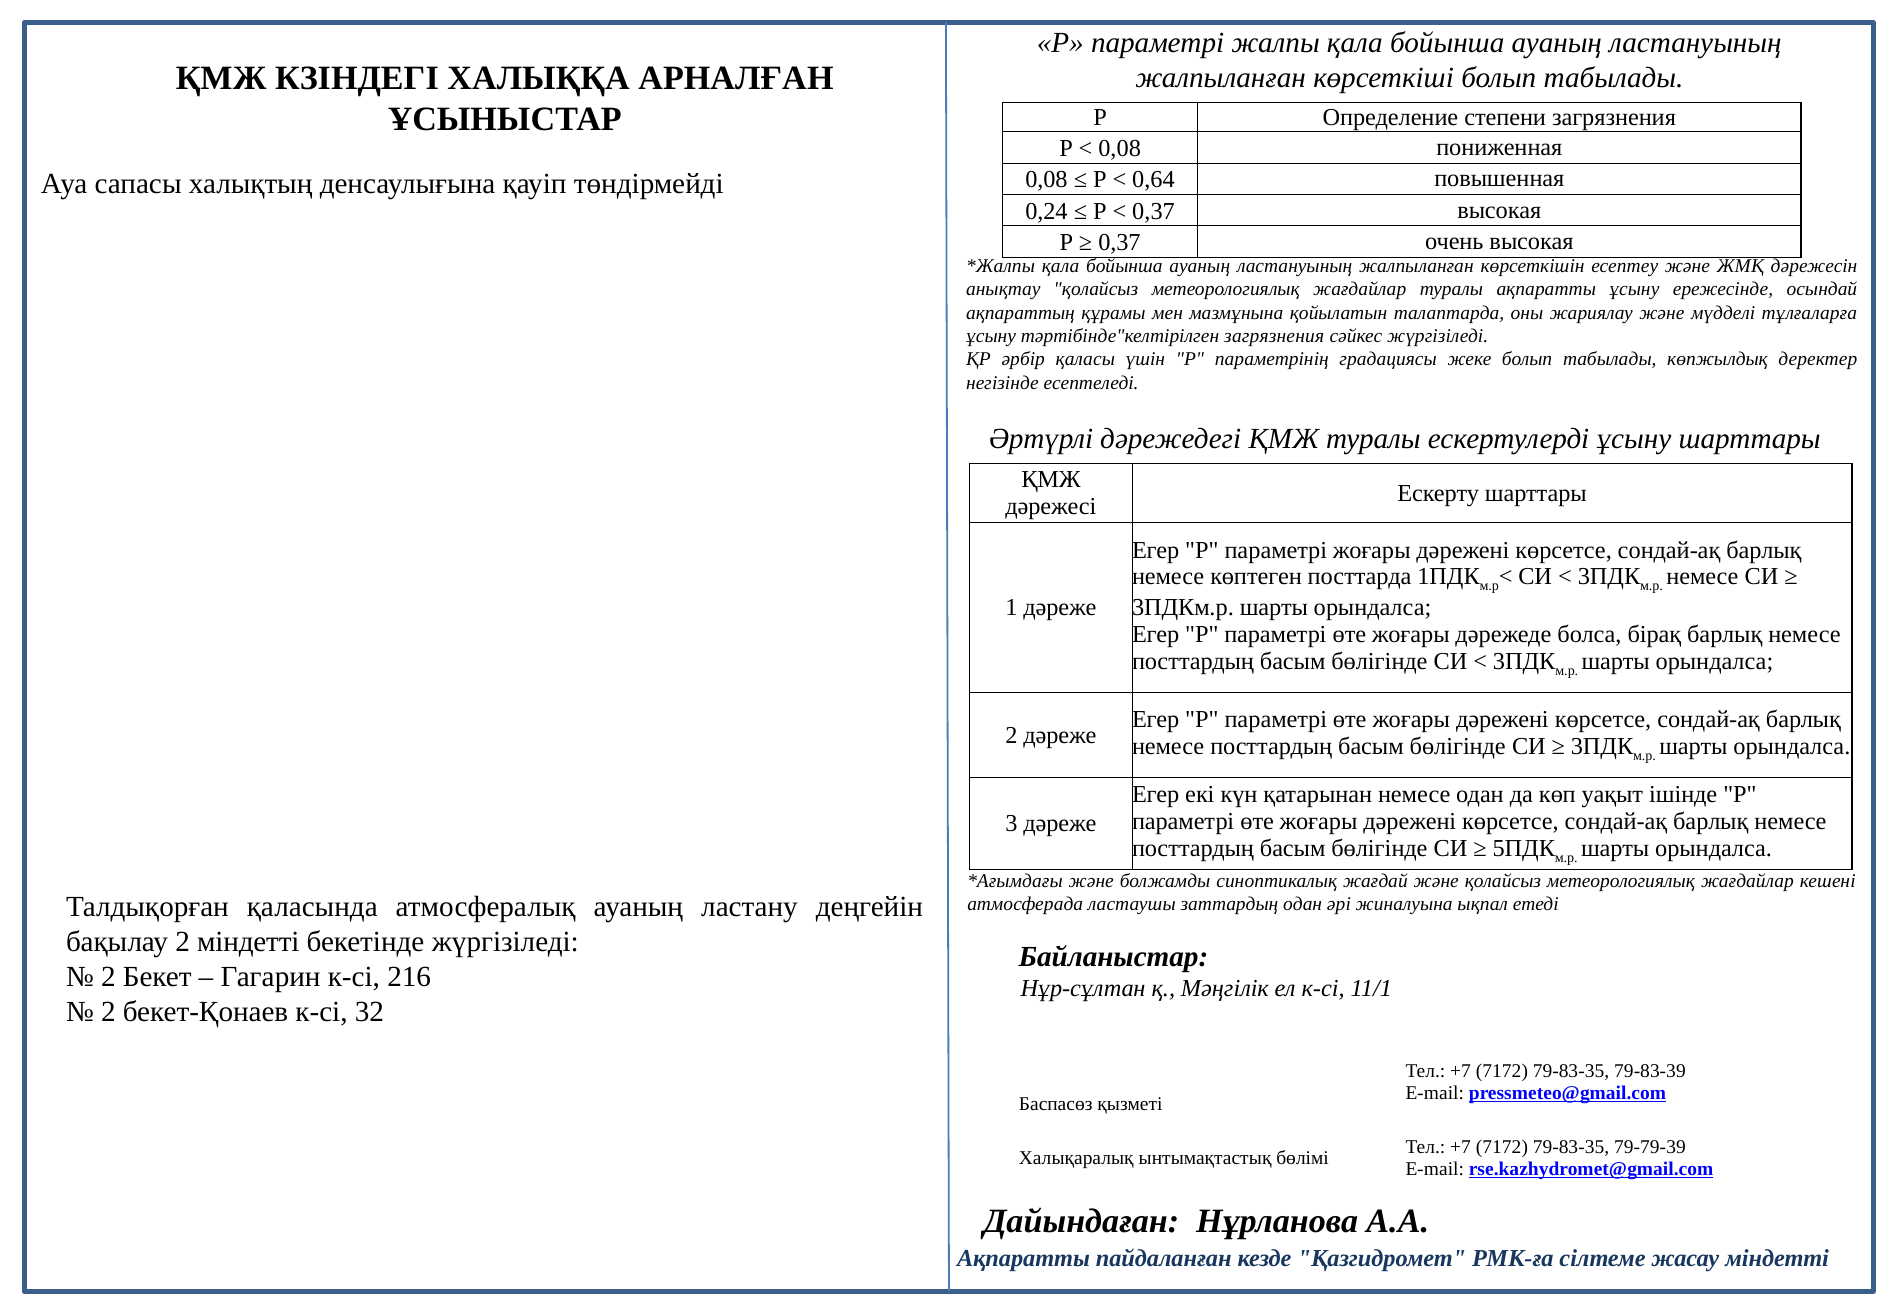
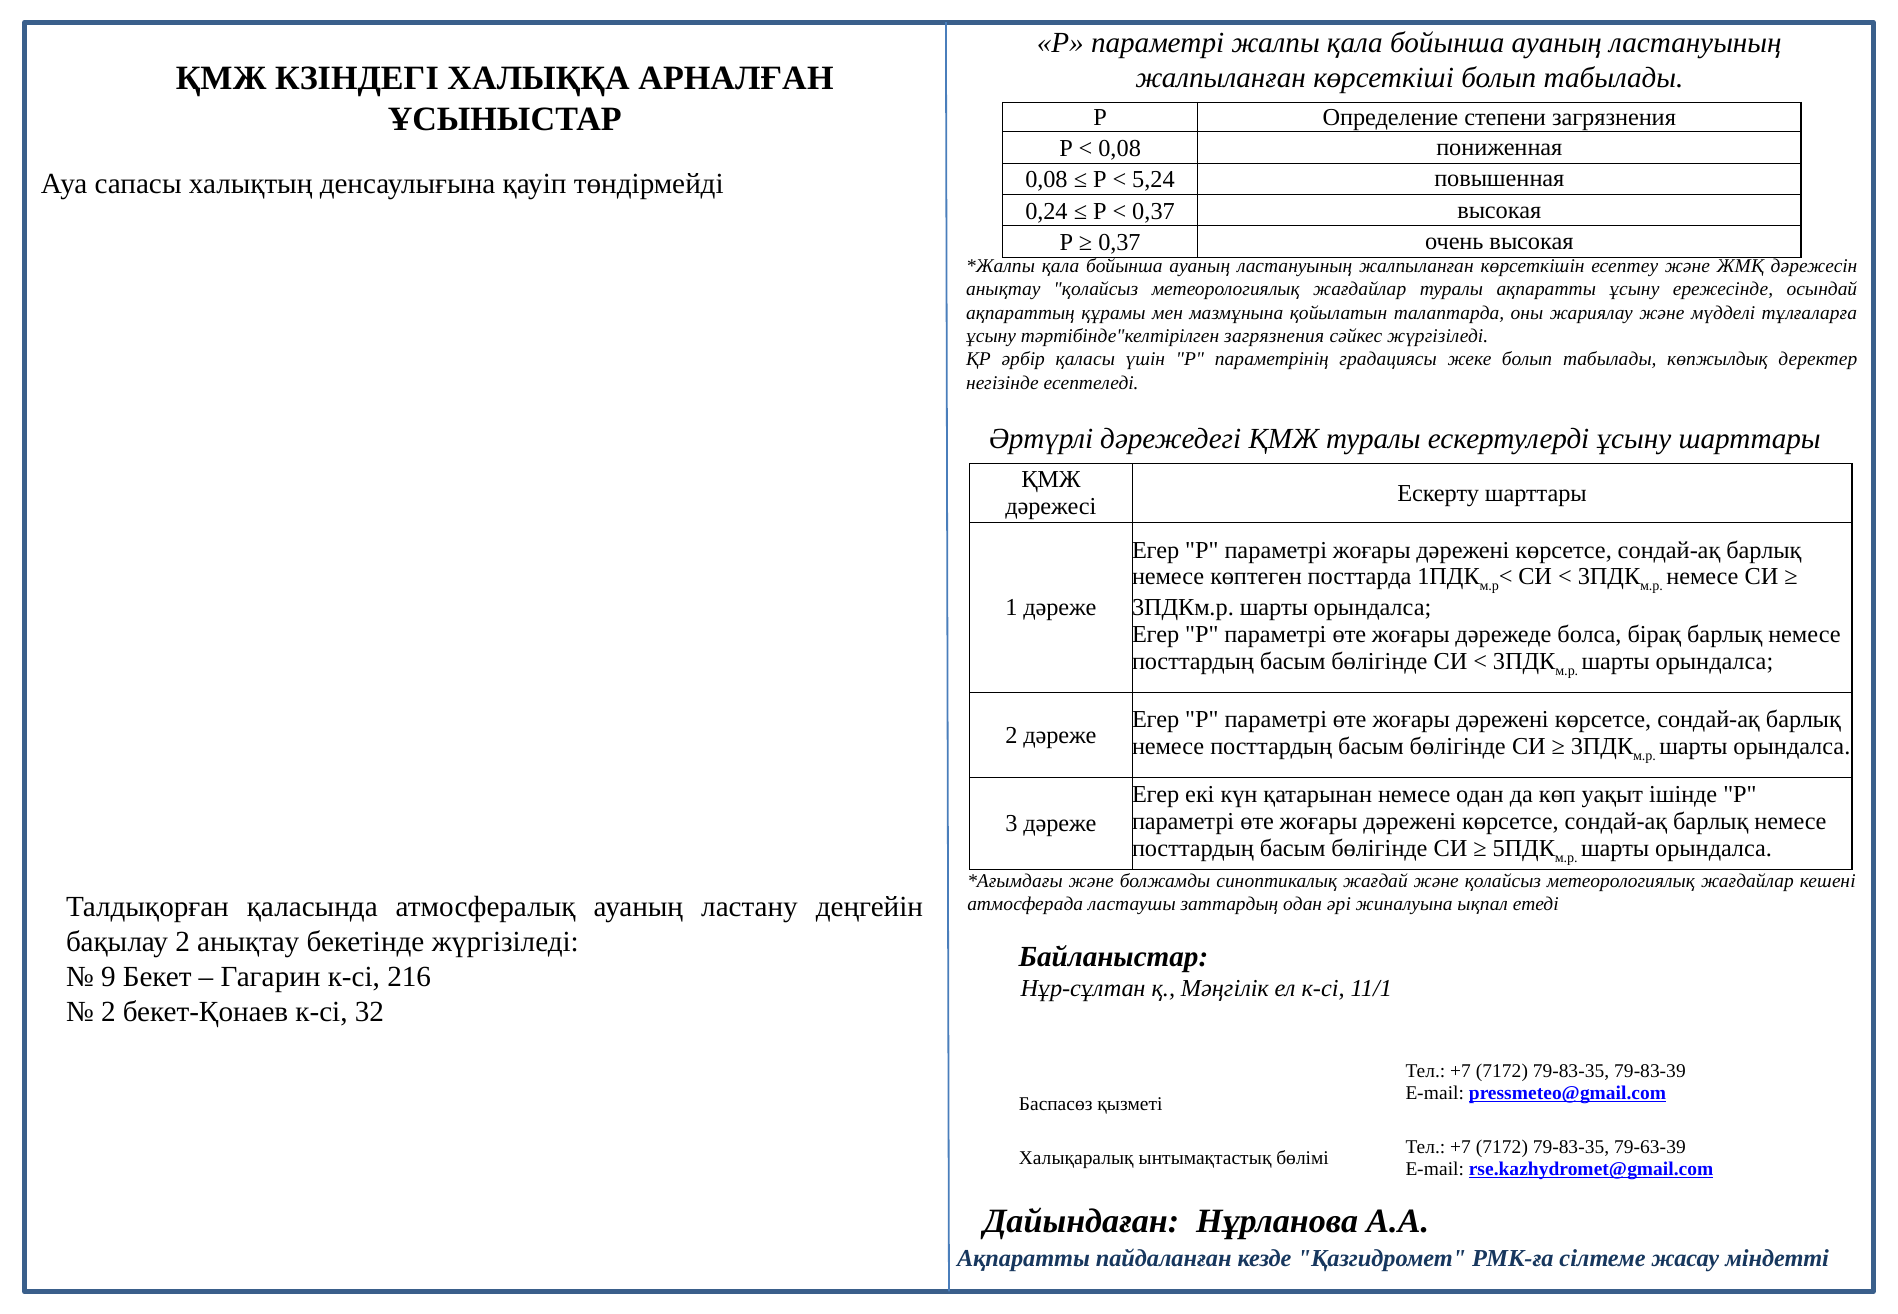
0,64: 0,64 -> 5,24 (1153, 180)
2 міндетті: міндетті -> анықтау (248, 942)
2: 2 -> 9 (108, 977)
79-79-39: 79-79-39 -> 79-63-39 (1650, 1147)
